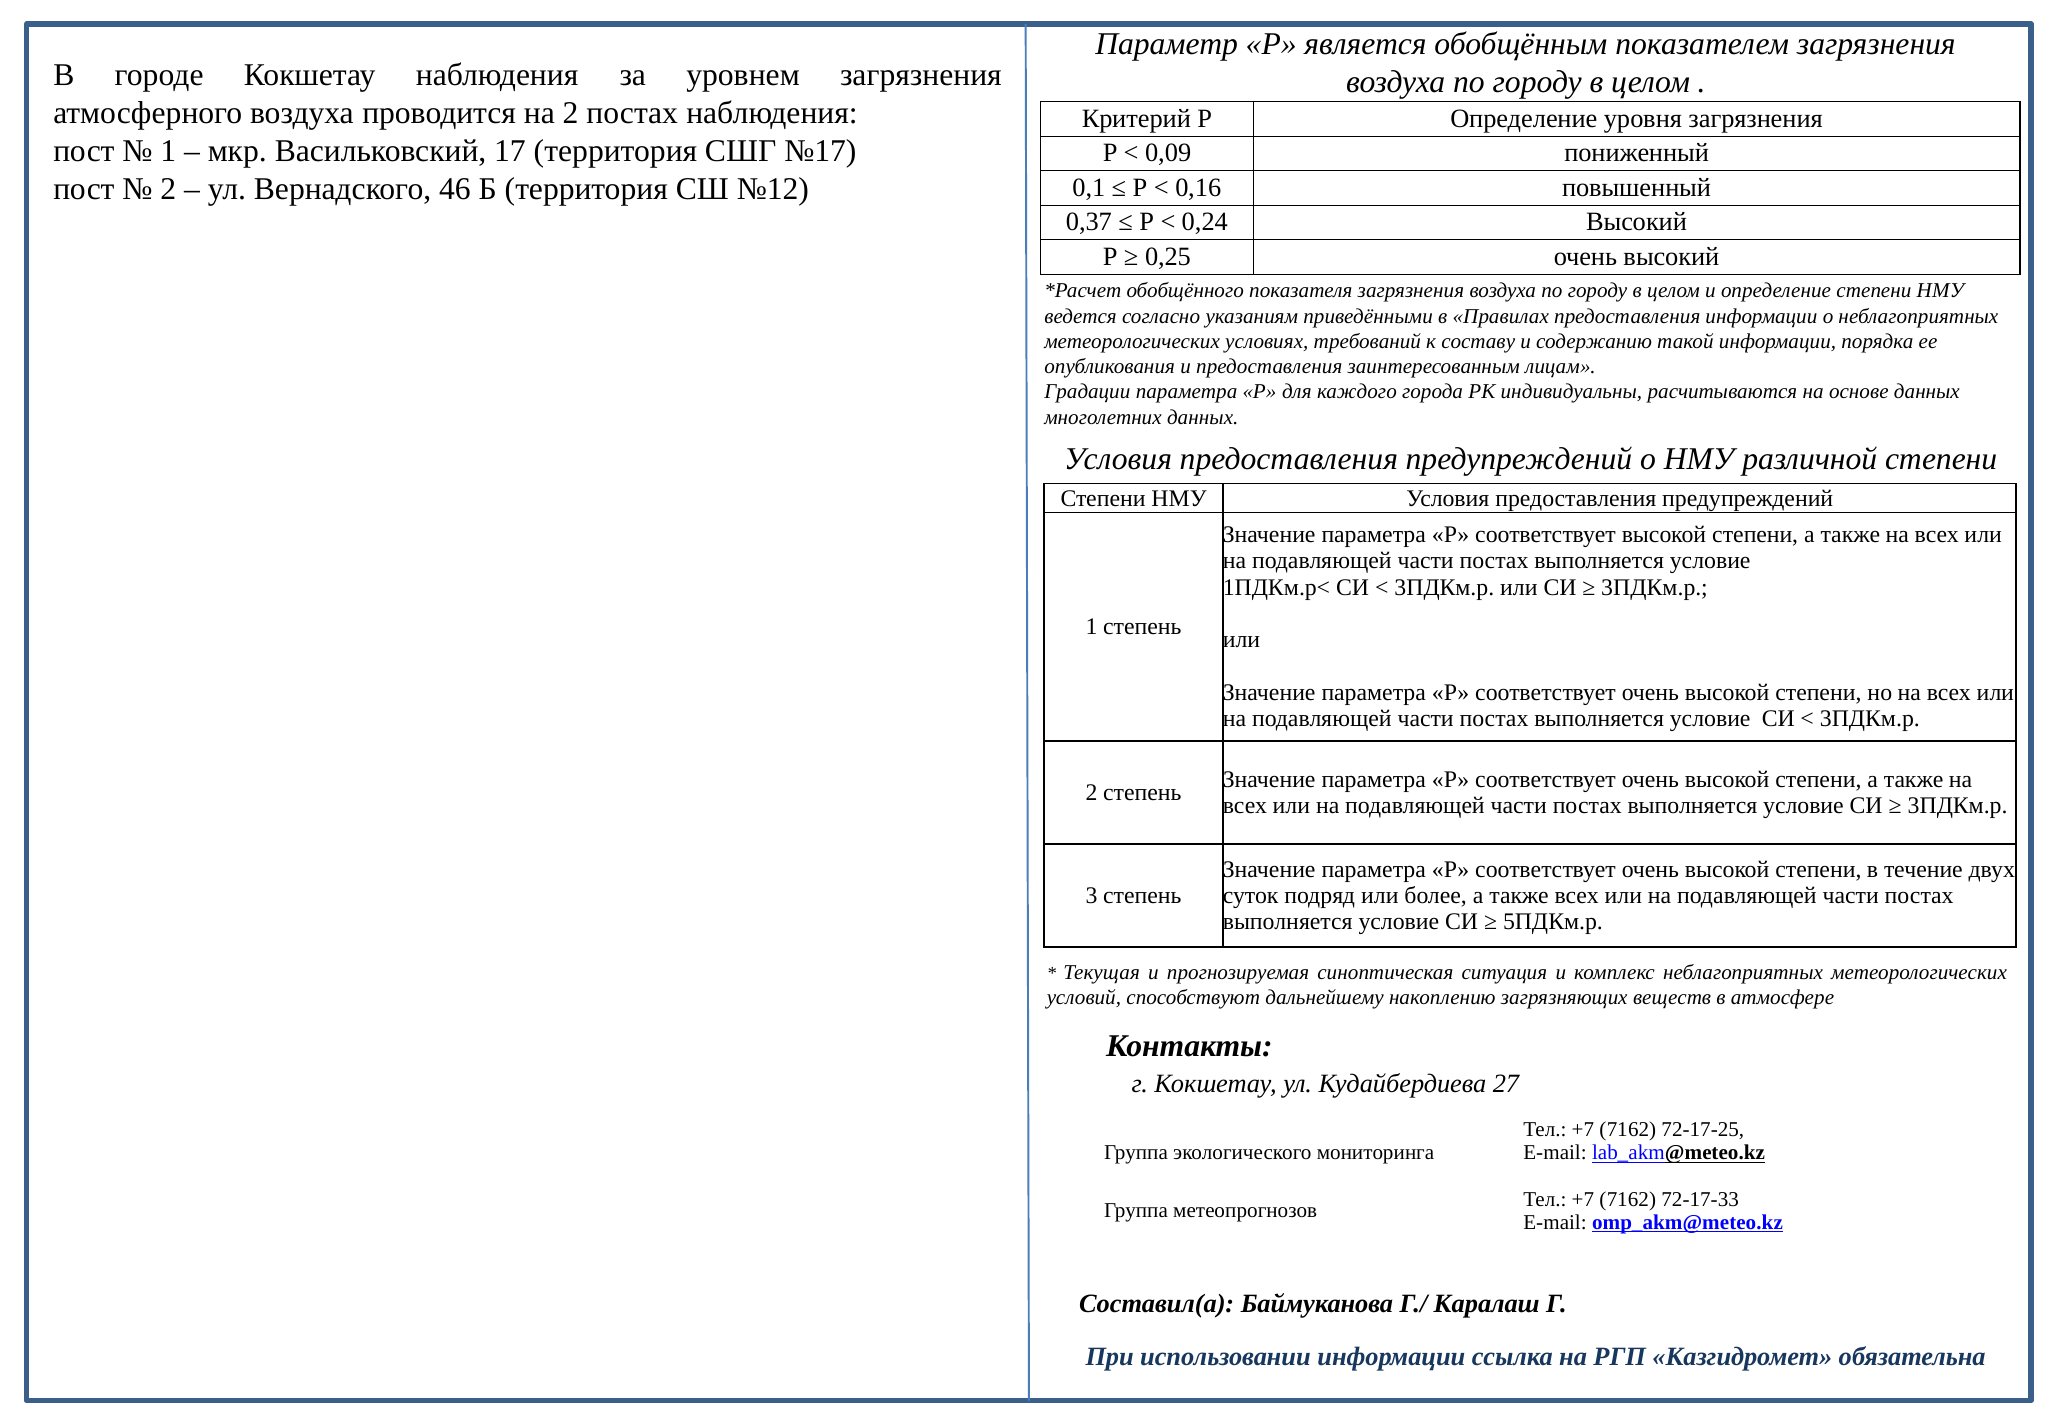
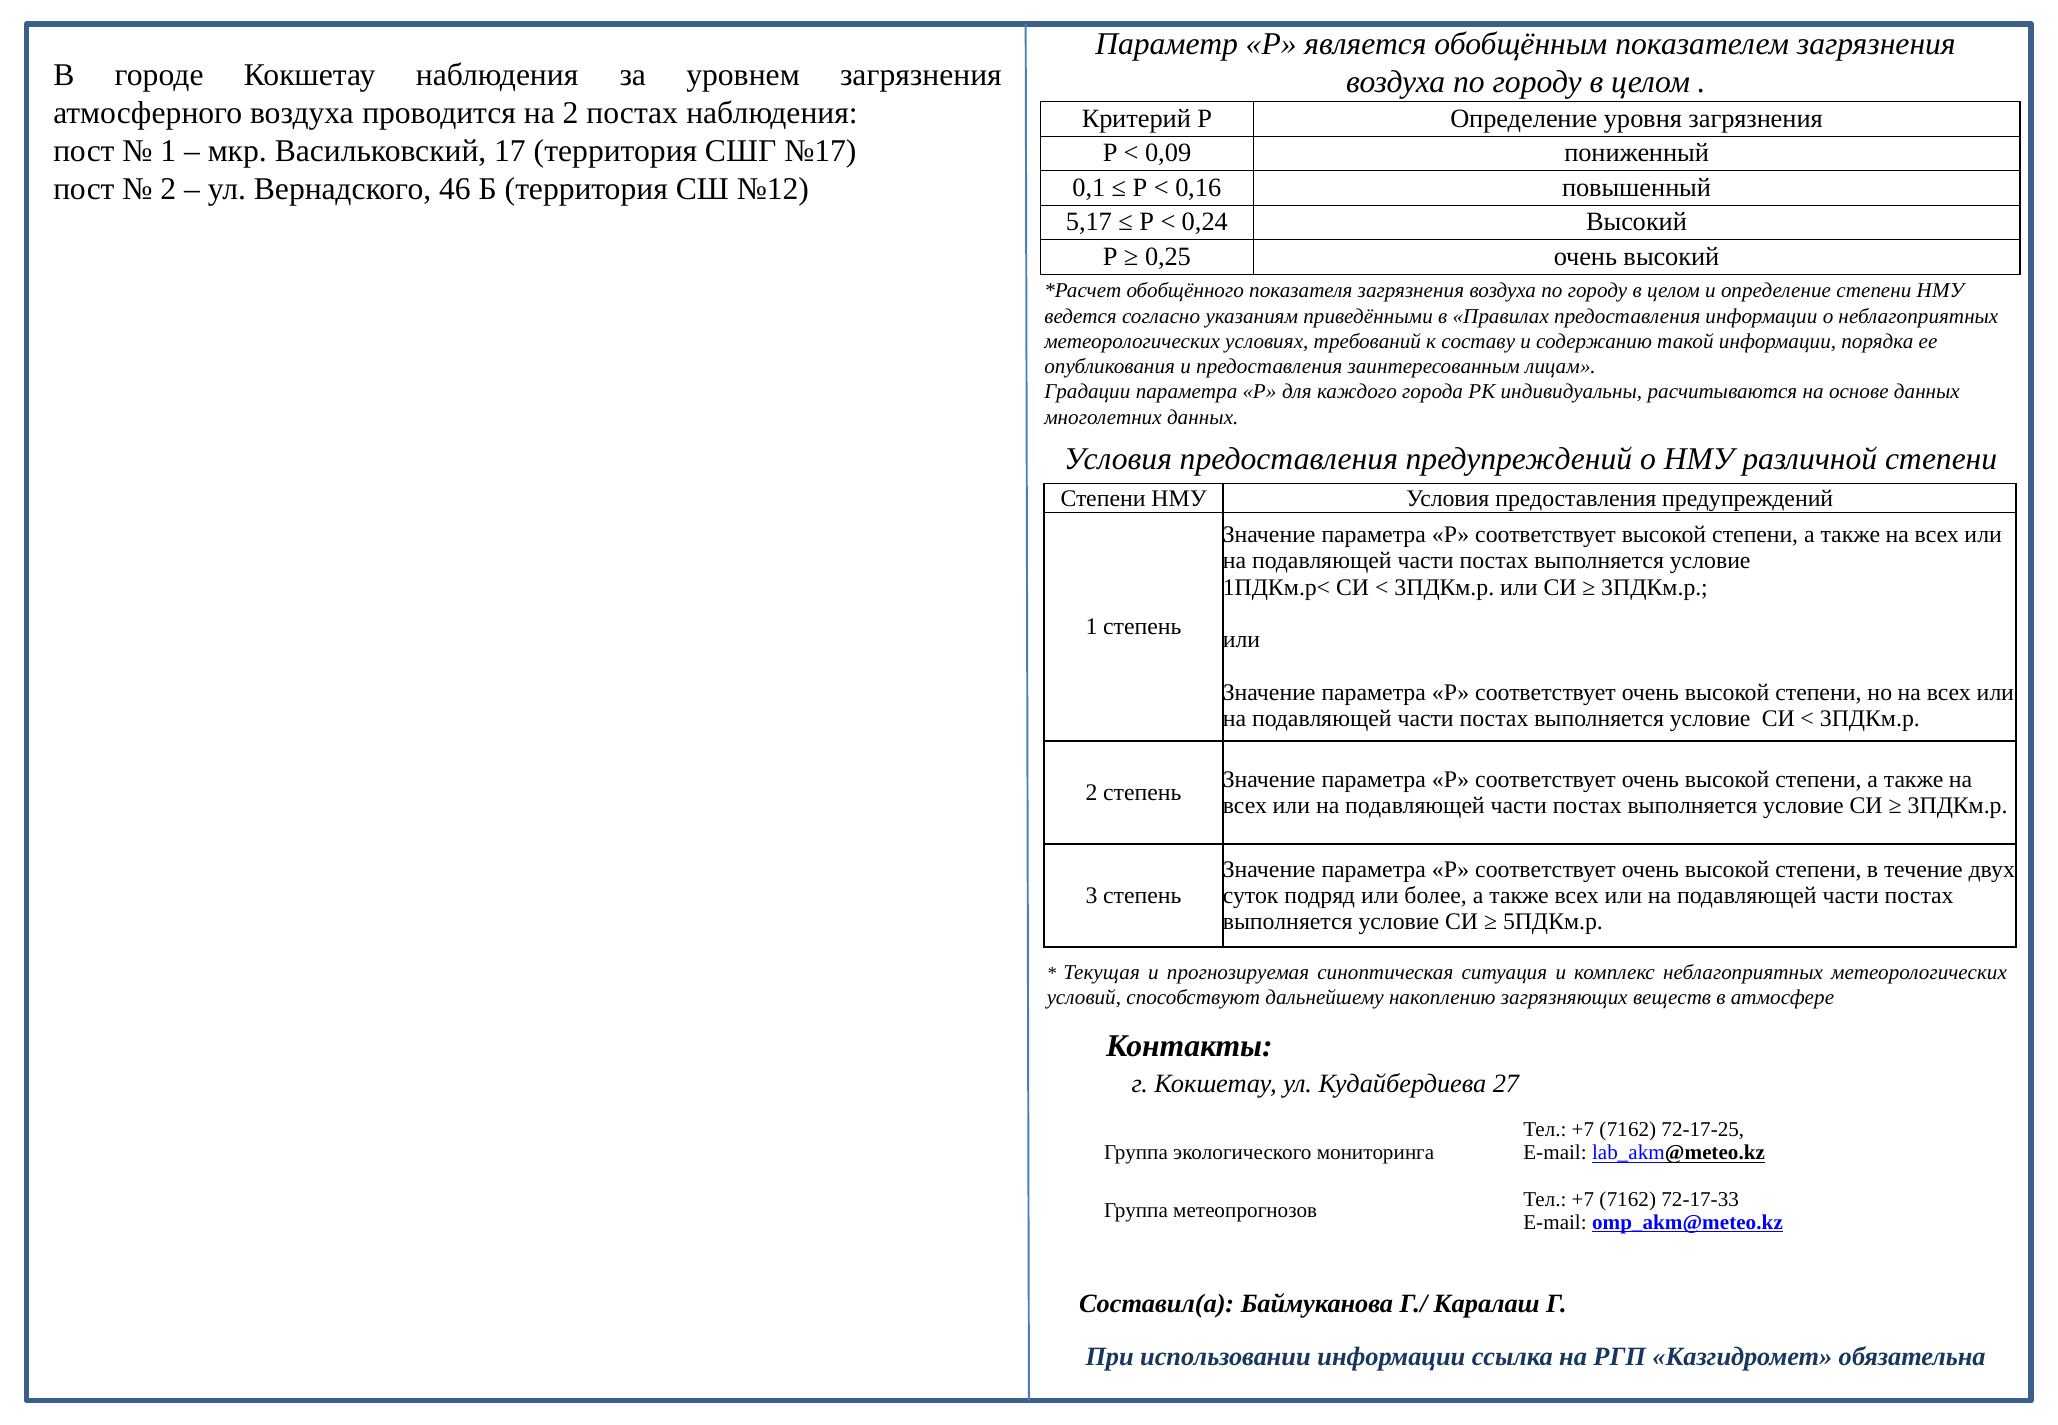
0,37: 0,37 -> 5,17 (1089, 222)
